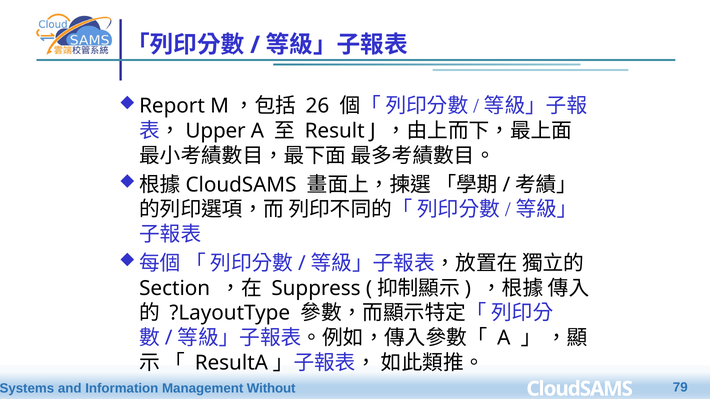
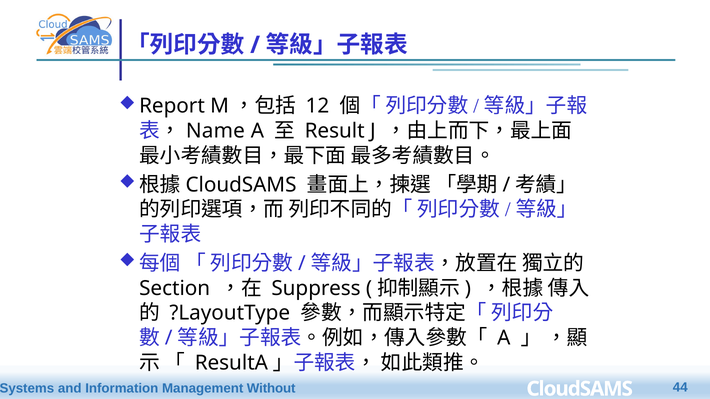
26: 26 -> 12 (317, 106)
Upper: Upper -> Name (215, 131)
79: 79 -> 44 (680, 388)
